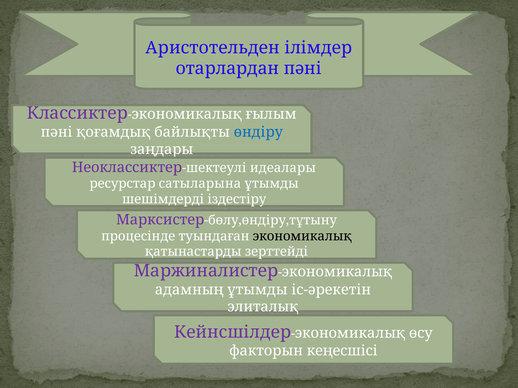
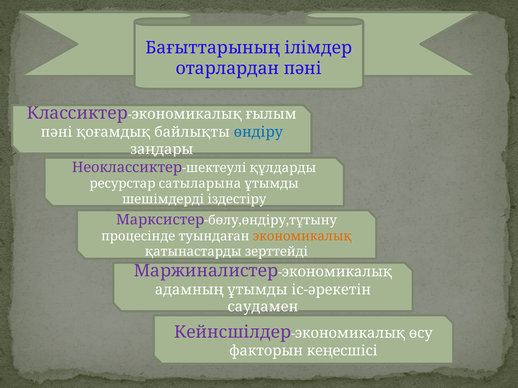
Аристотельден: Аристотельден -> Бағыттарының (213, 48)
идеалары: идеалары -> құлдарды (283, 168)
экономикалық colour: black -> orange (302, 236)
элиталық: элиталық -> саудамен (263, 307)
